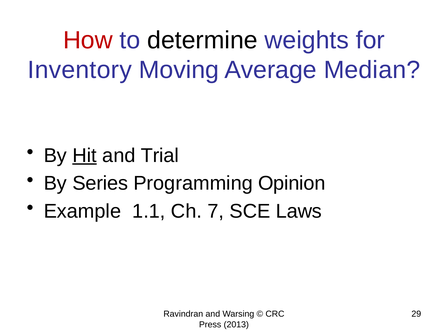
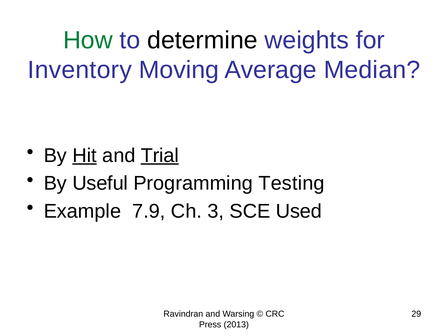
How colour: red -> green (88, 40)
Trial underline: none -> present (160, 155)
Series: Series -> Useful (100, 183)
Opinion: Opinion -> Testing (292, 183)
1.1: 1.1 -> 7.9 (149, 211)
7: 7 -> 3 (216, 211)
Laws: Laws -> Used (299, 211)
